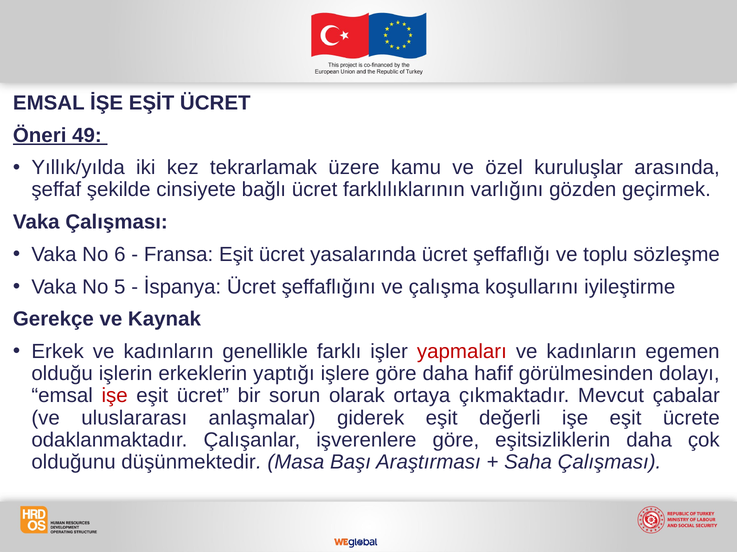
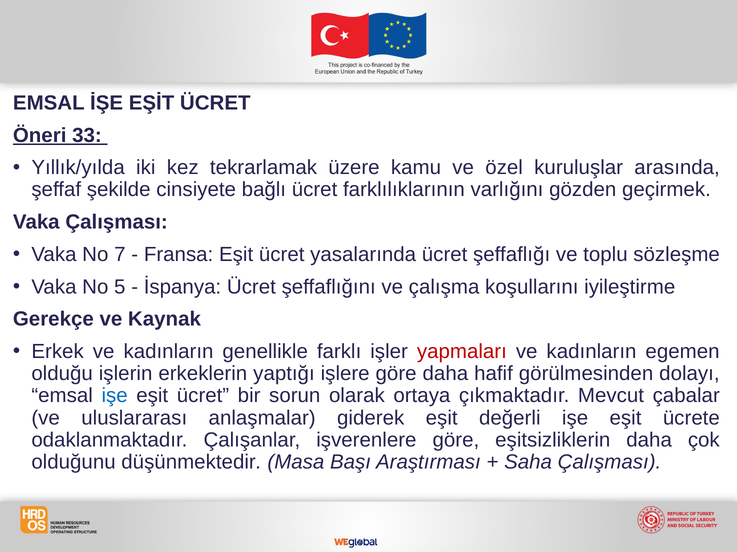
49: 49 -> 33 (87, 135)
6: 6 -> 7 (120, 255)
işe colour: red -> blue (115, 396)
